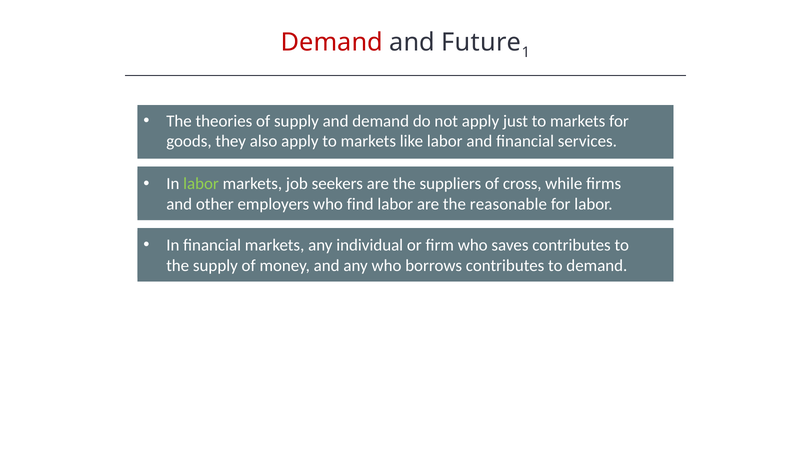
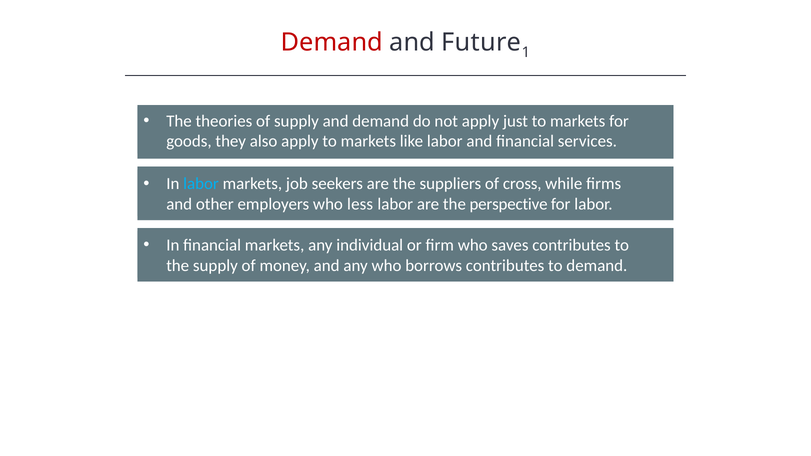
labor colour: light green -> light blue (201, 184)
find: find -> less (360, 204)
reasonable: reasonable -> perspective (509, 204)
